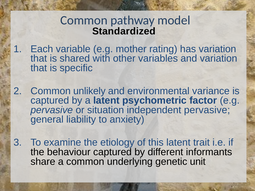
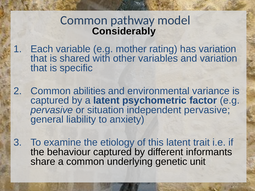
Standardized: Standardized -> Considerably (124, 31)
unlikely: unlikely -> abilities (89, 91)
